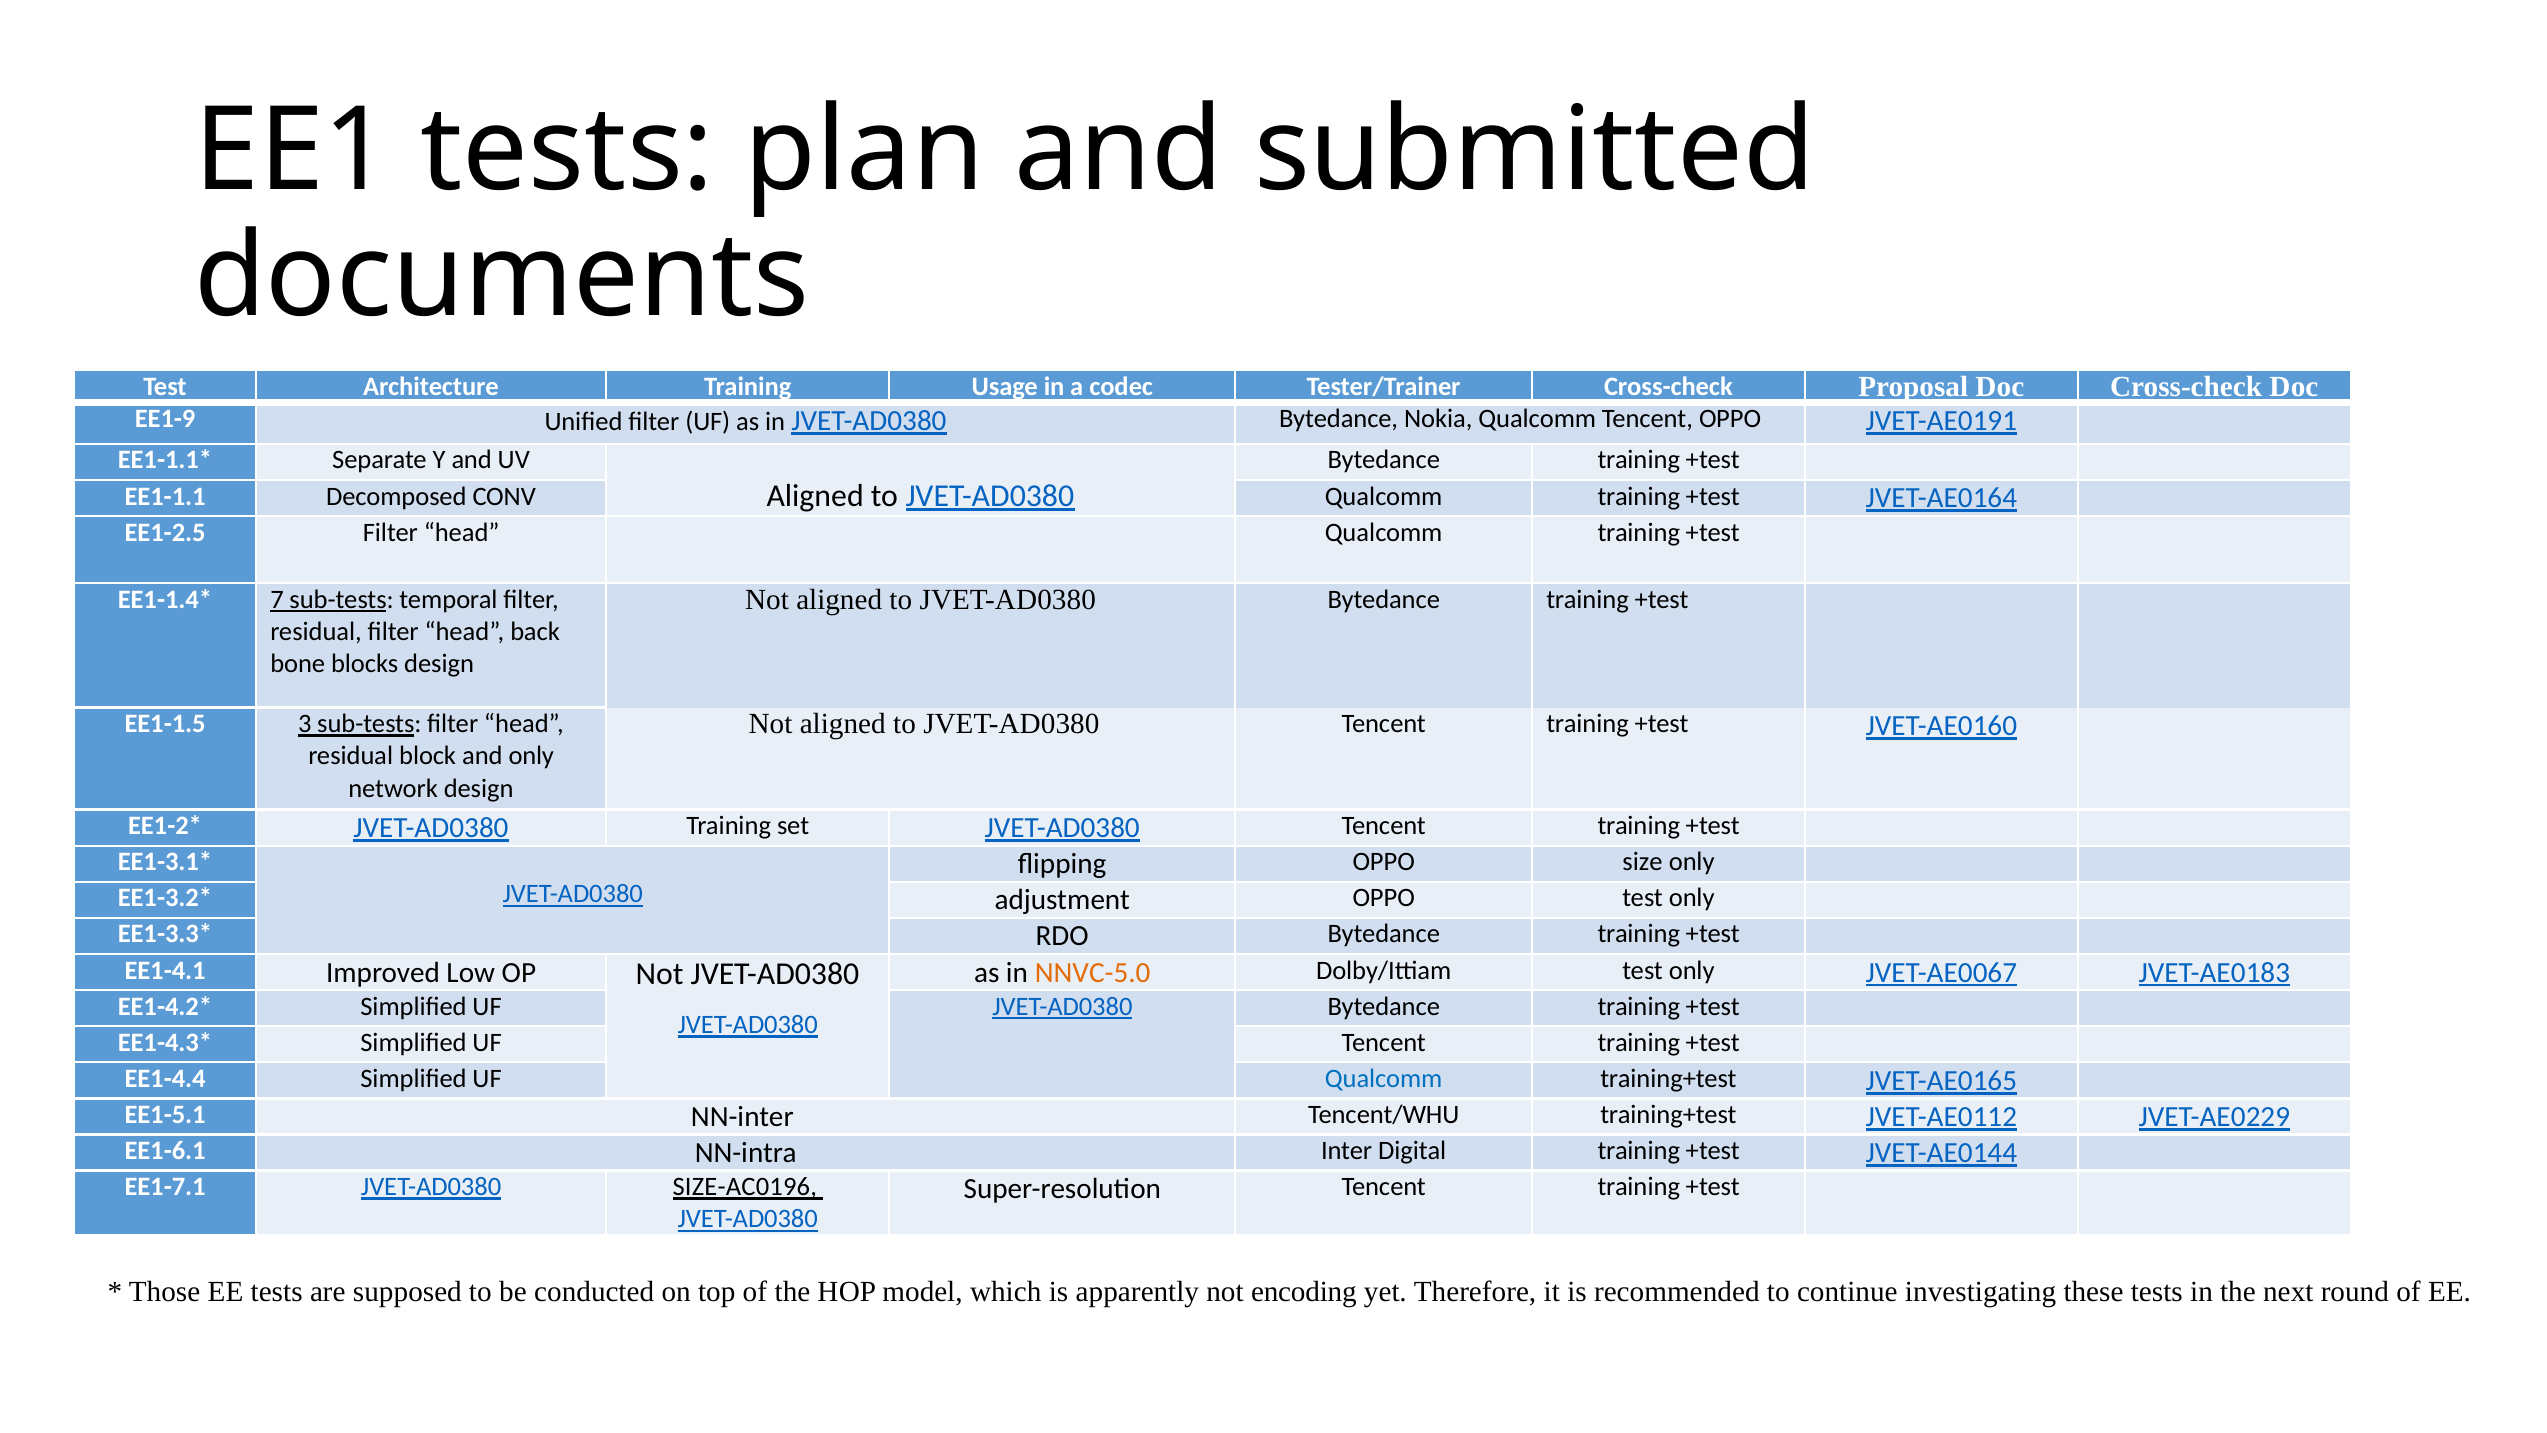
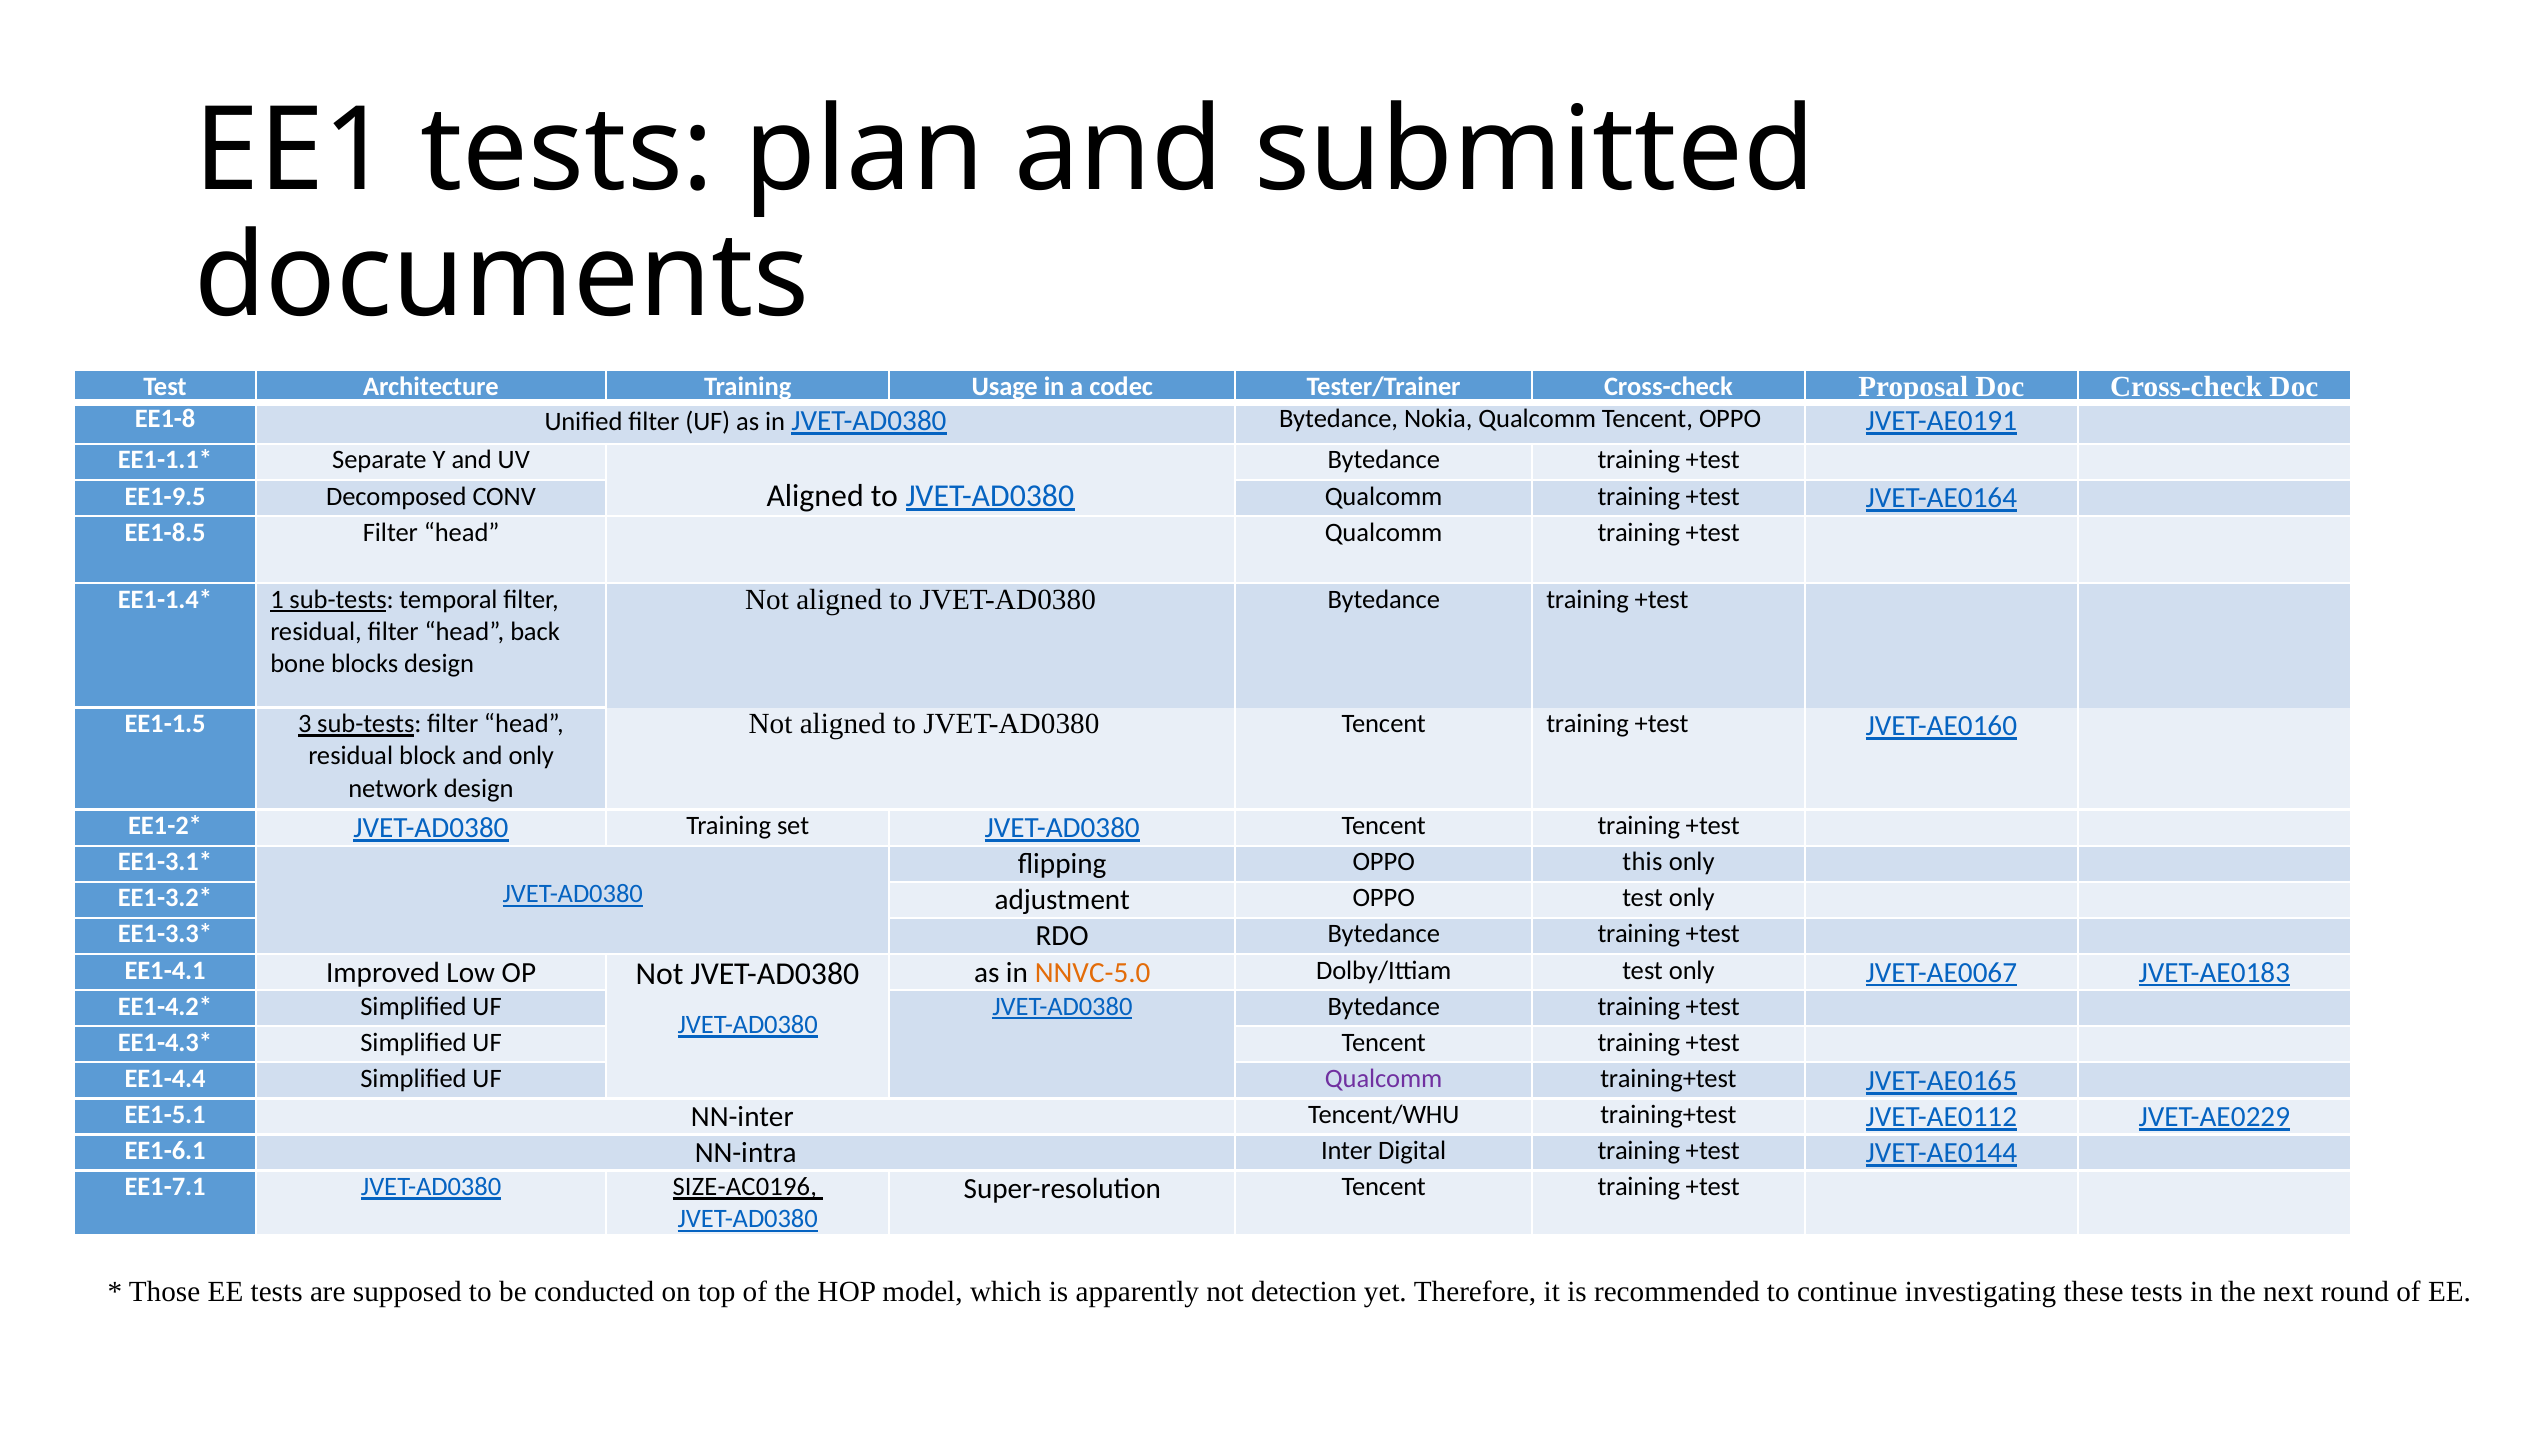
EE1-9: EE1-9 -> EE1-8 (165, 419)
EE1-1.1: EE1-1.1 -> EE1-9.5 (165, 496)
EE1-2.5: EE1-2.5 -> EE1-8.5 (165, 532)
7: 7 -> 1 (277, 599)
size: size -> this (1642, 862)
Qualcomm colour: blue -> purple (1384, 1078)
encoding: encoding -> detection (1304, 1291)
